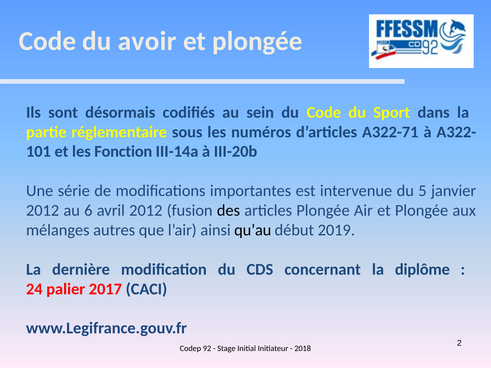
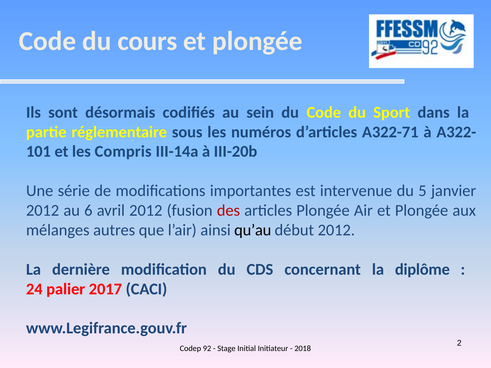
avoir: avoir -> cours (147, 41)
Fonction: Fonction -> Compris (123, 152)
des colour: black -> red (228, 211)
début 2019: 2019 -> 2012 (336, 230)
